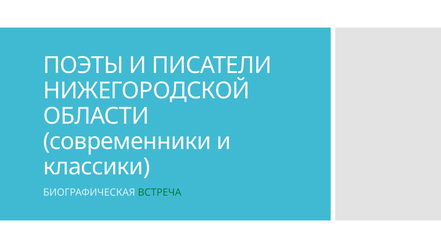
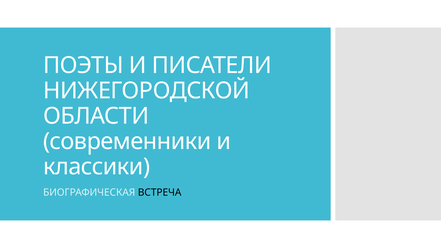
ВСТРЕЧА colour: green -> black (160, 192)
